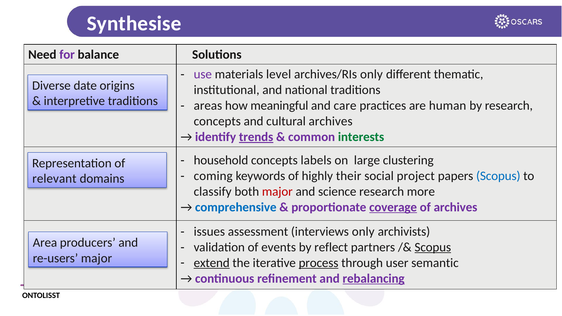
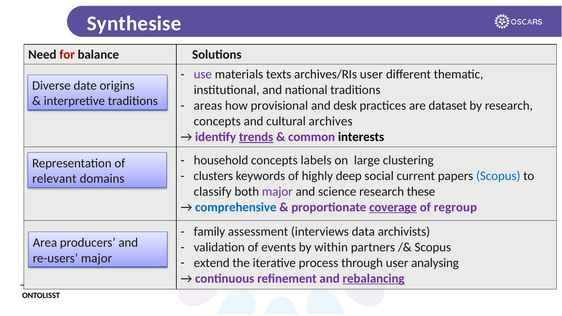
for colour: purple -> red (67, 54)
level: level -> texts (279, 74)
archives/RIs only: only -> user (371, 74)
meaningful: meaningful -> provisional (279, 106)
care: care -> desk (345, 106)
human: human -> dataset (448, 106)
interests colour: green -> black (361, 137)
coming: coming -> clusters (213, 176)
their: their -> deep (349, 176)
project: project -> current (416, 176)
major colour: red -> purple (277, 192)
more: more -> these (421, 192)
of archives: archives -> regroup (455, 207)
issues: issues -> family (209, 232)
interviews only: only -> data (363, 232)
reflect: reflect -> within (331, 247)
Scopus underline: present -> none (433, 247)
extend underline: present -> none (212, 263)
process underline: present -> none (319, 263)
semantic: semantic -> analysing (435, 263)
